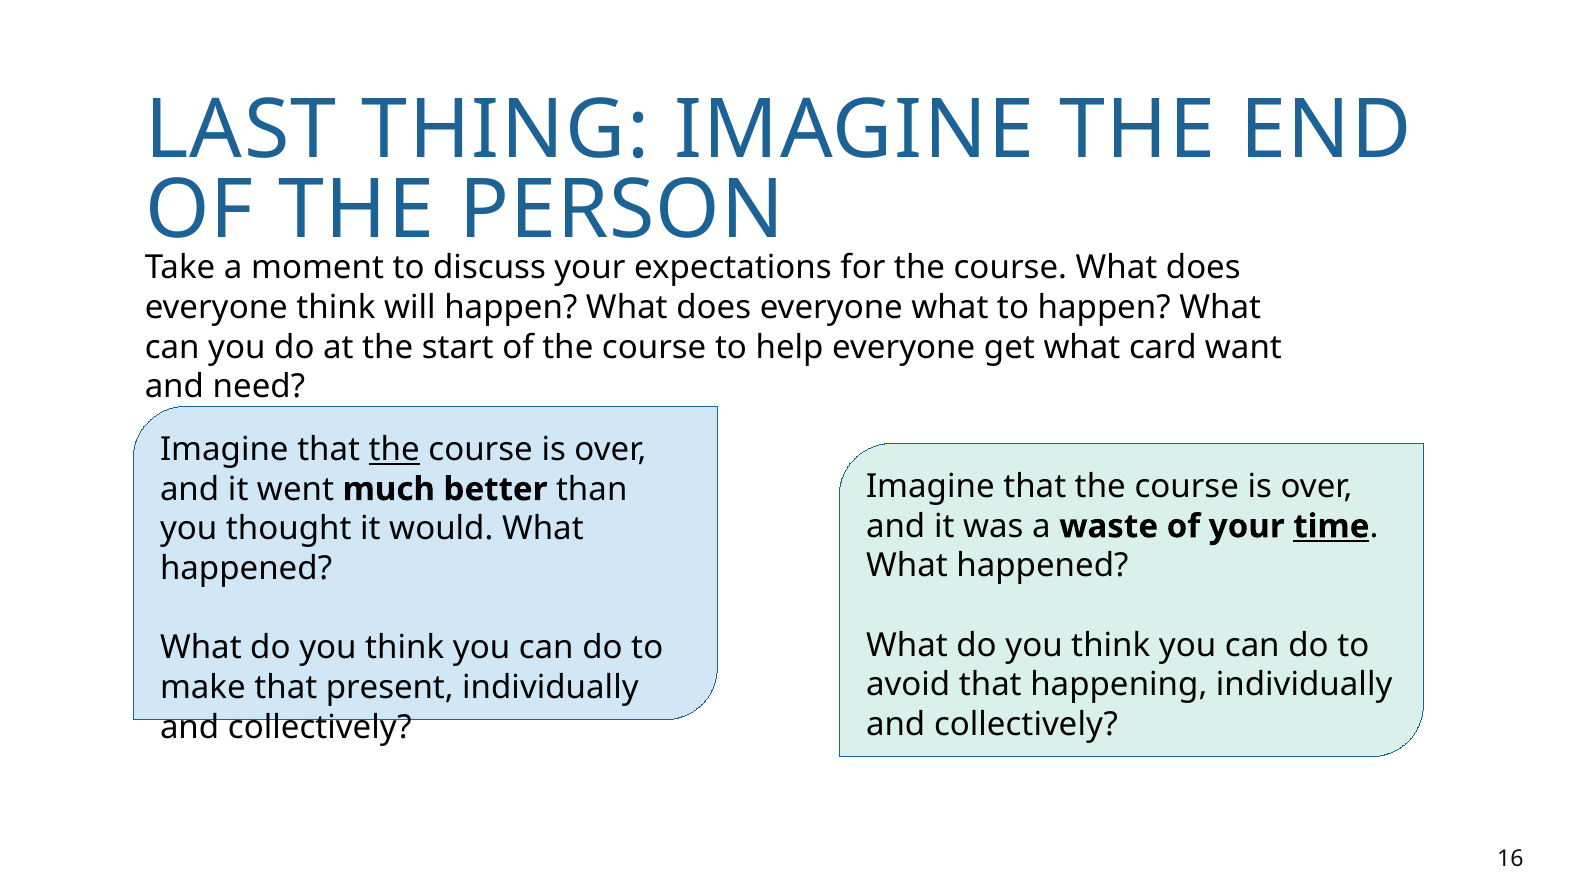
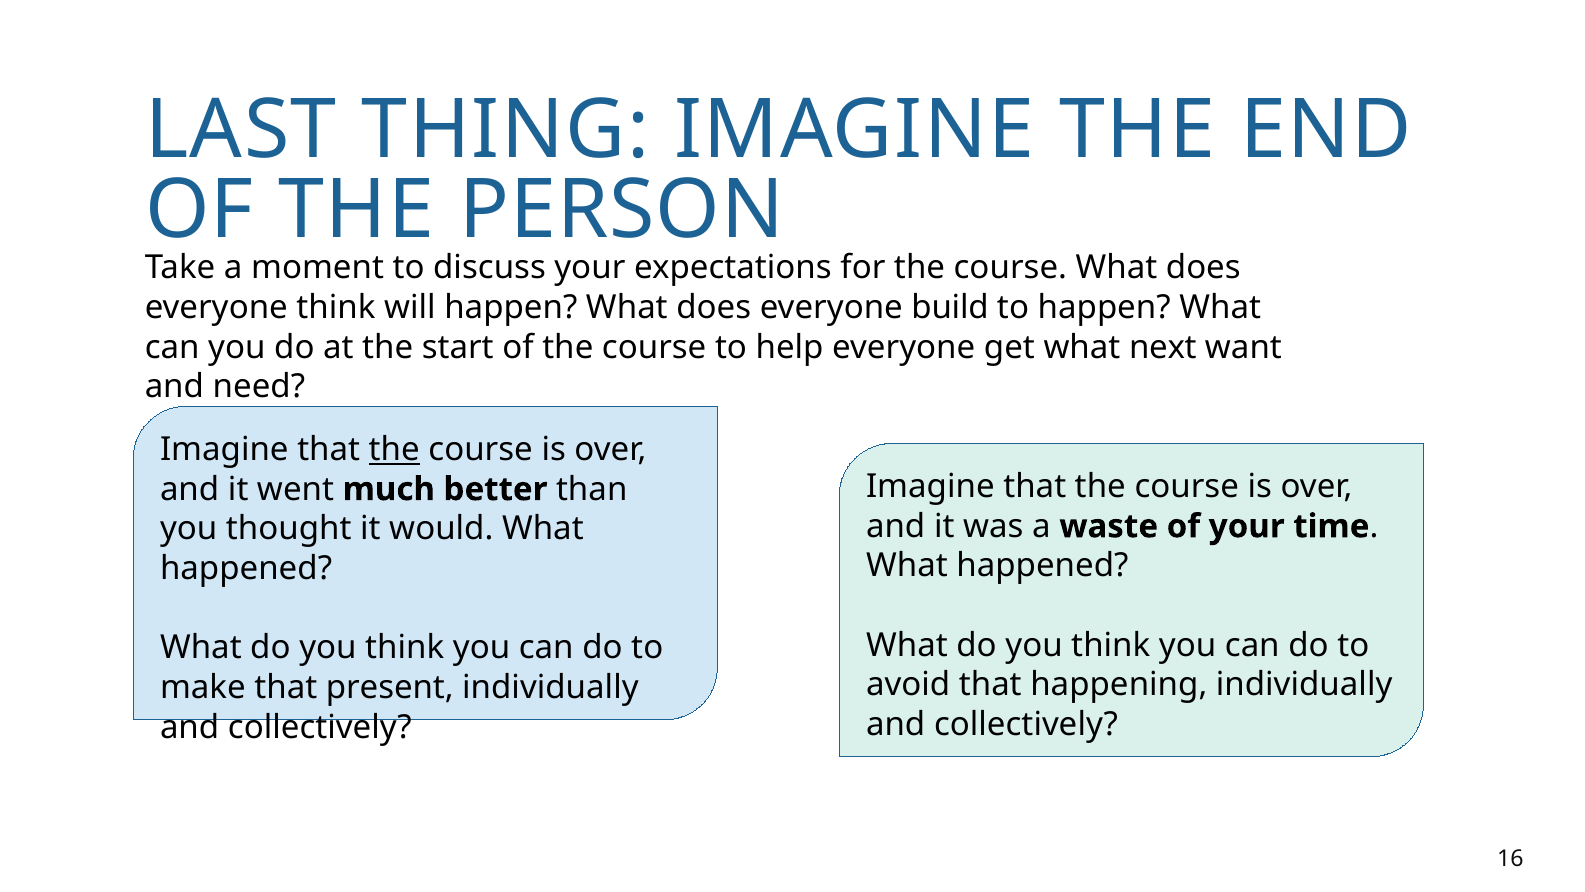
everyone what: what -> build (950, 307)
card: card -> next (1163, 347)
time underline: present -> none (1331, 526)
